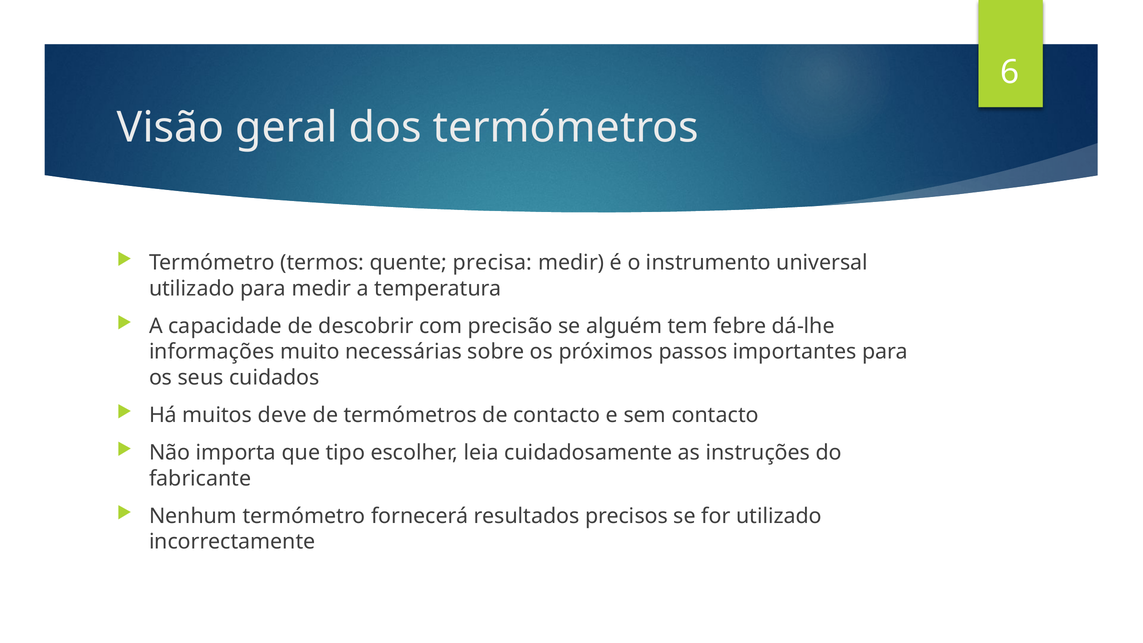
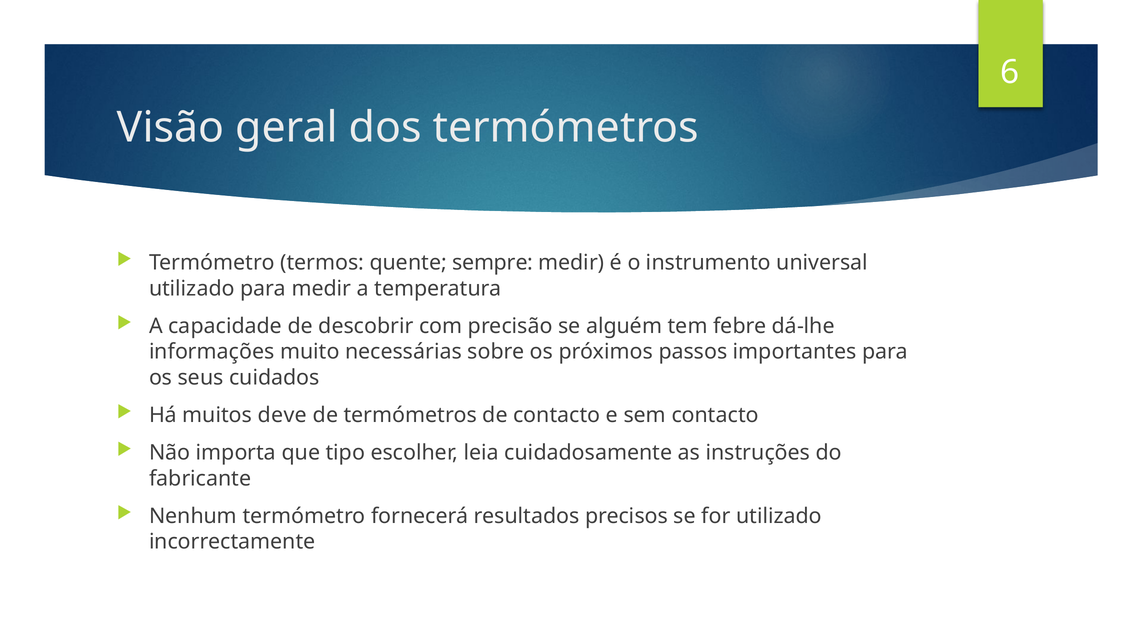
precisa: precisa -> sempre (493, 263)
